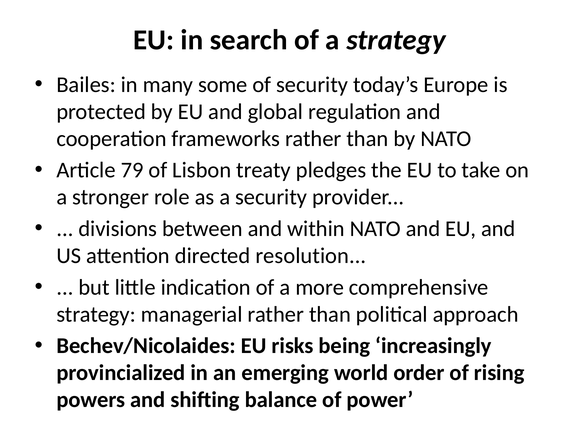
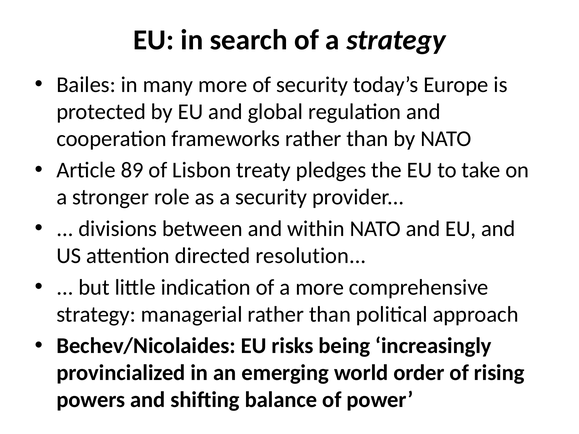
many some: some -> more (223, 85)
79: 79 -> 89 (132, 170)
